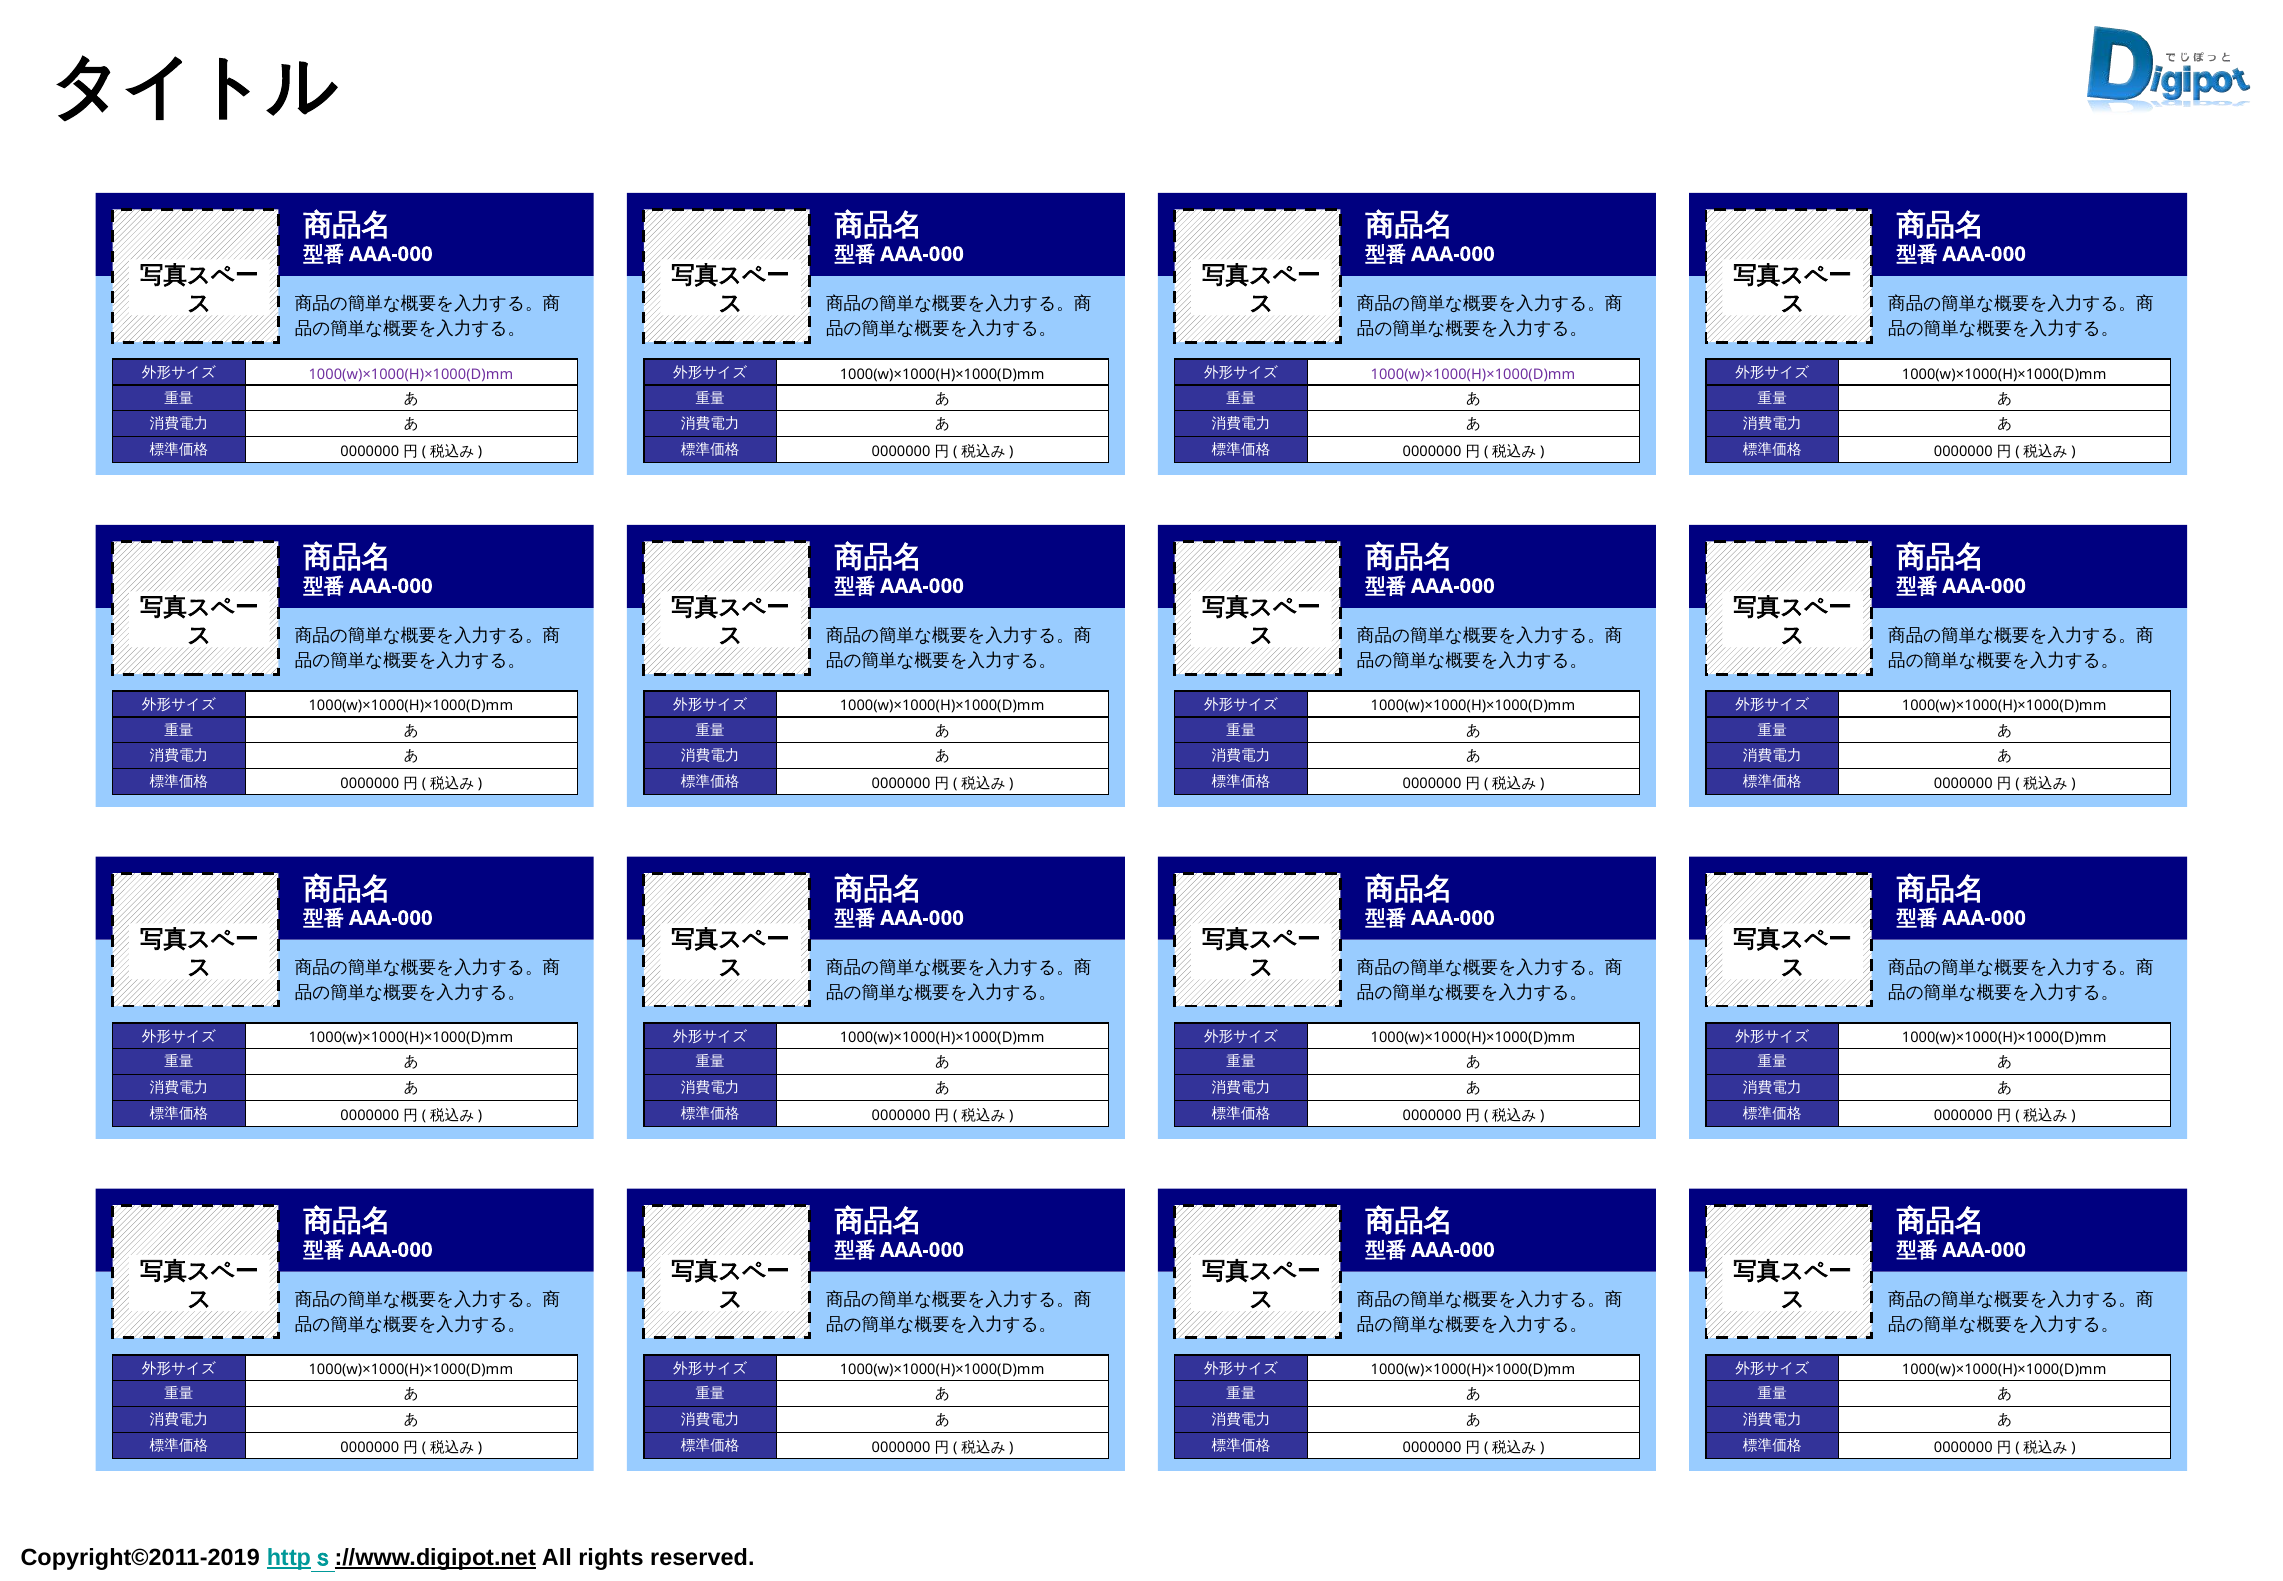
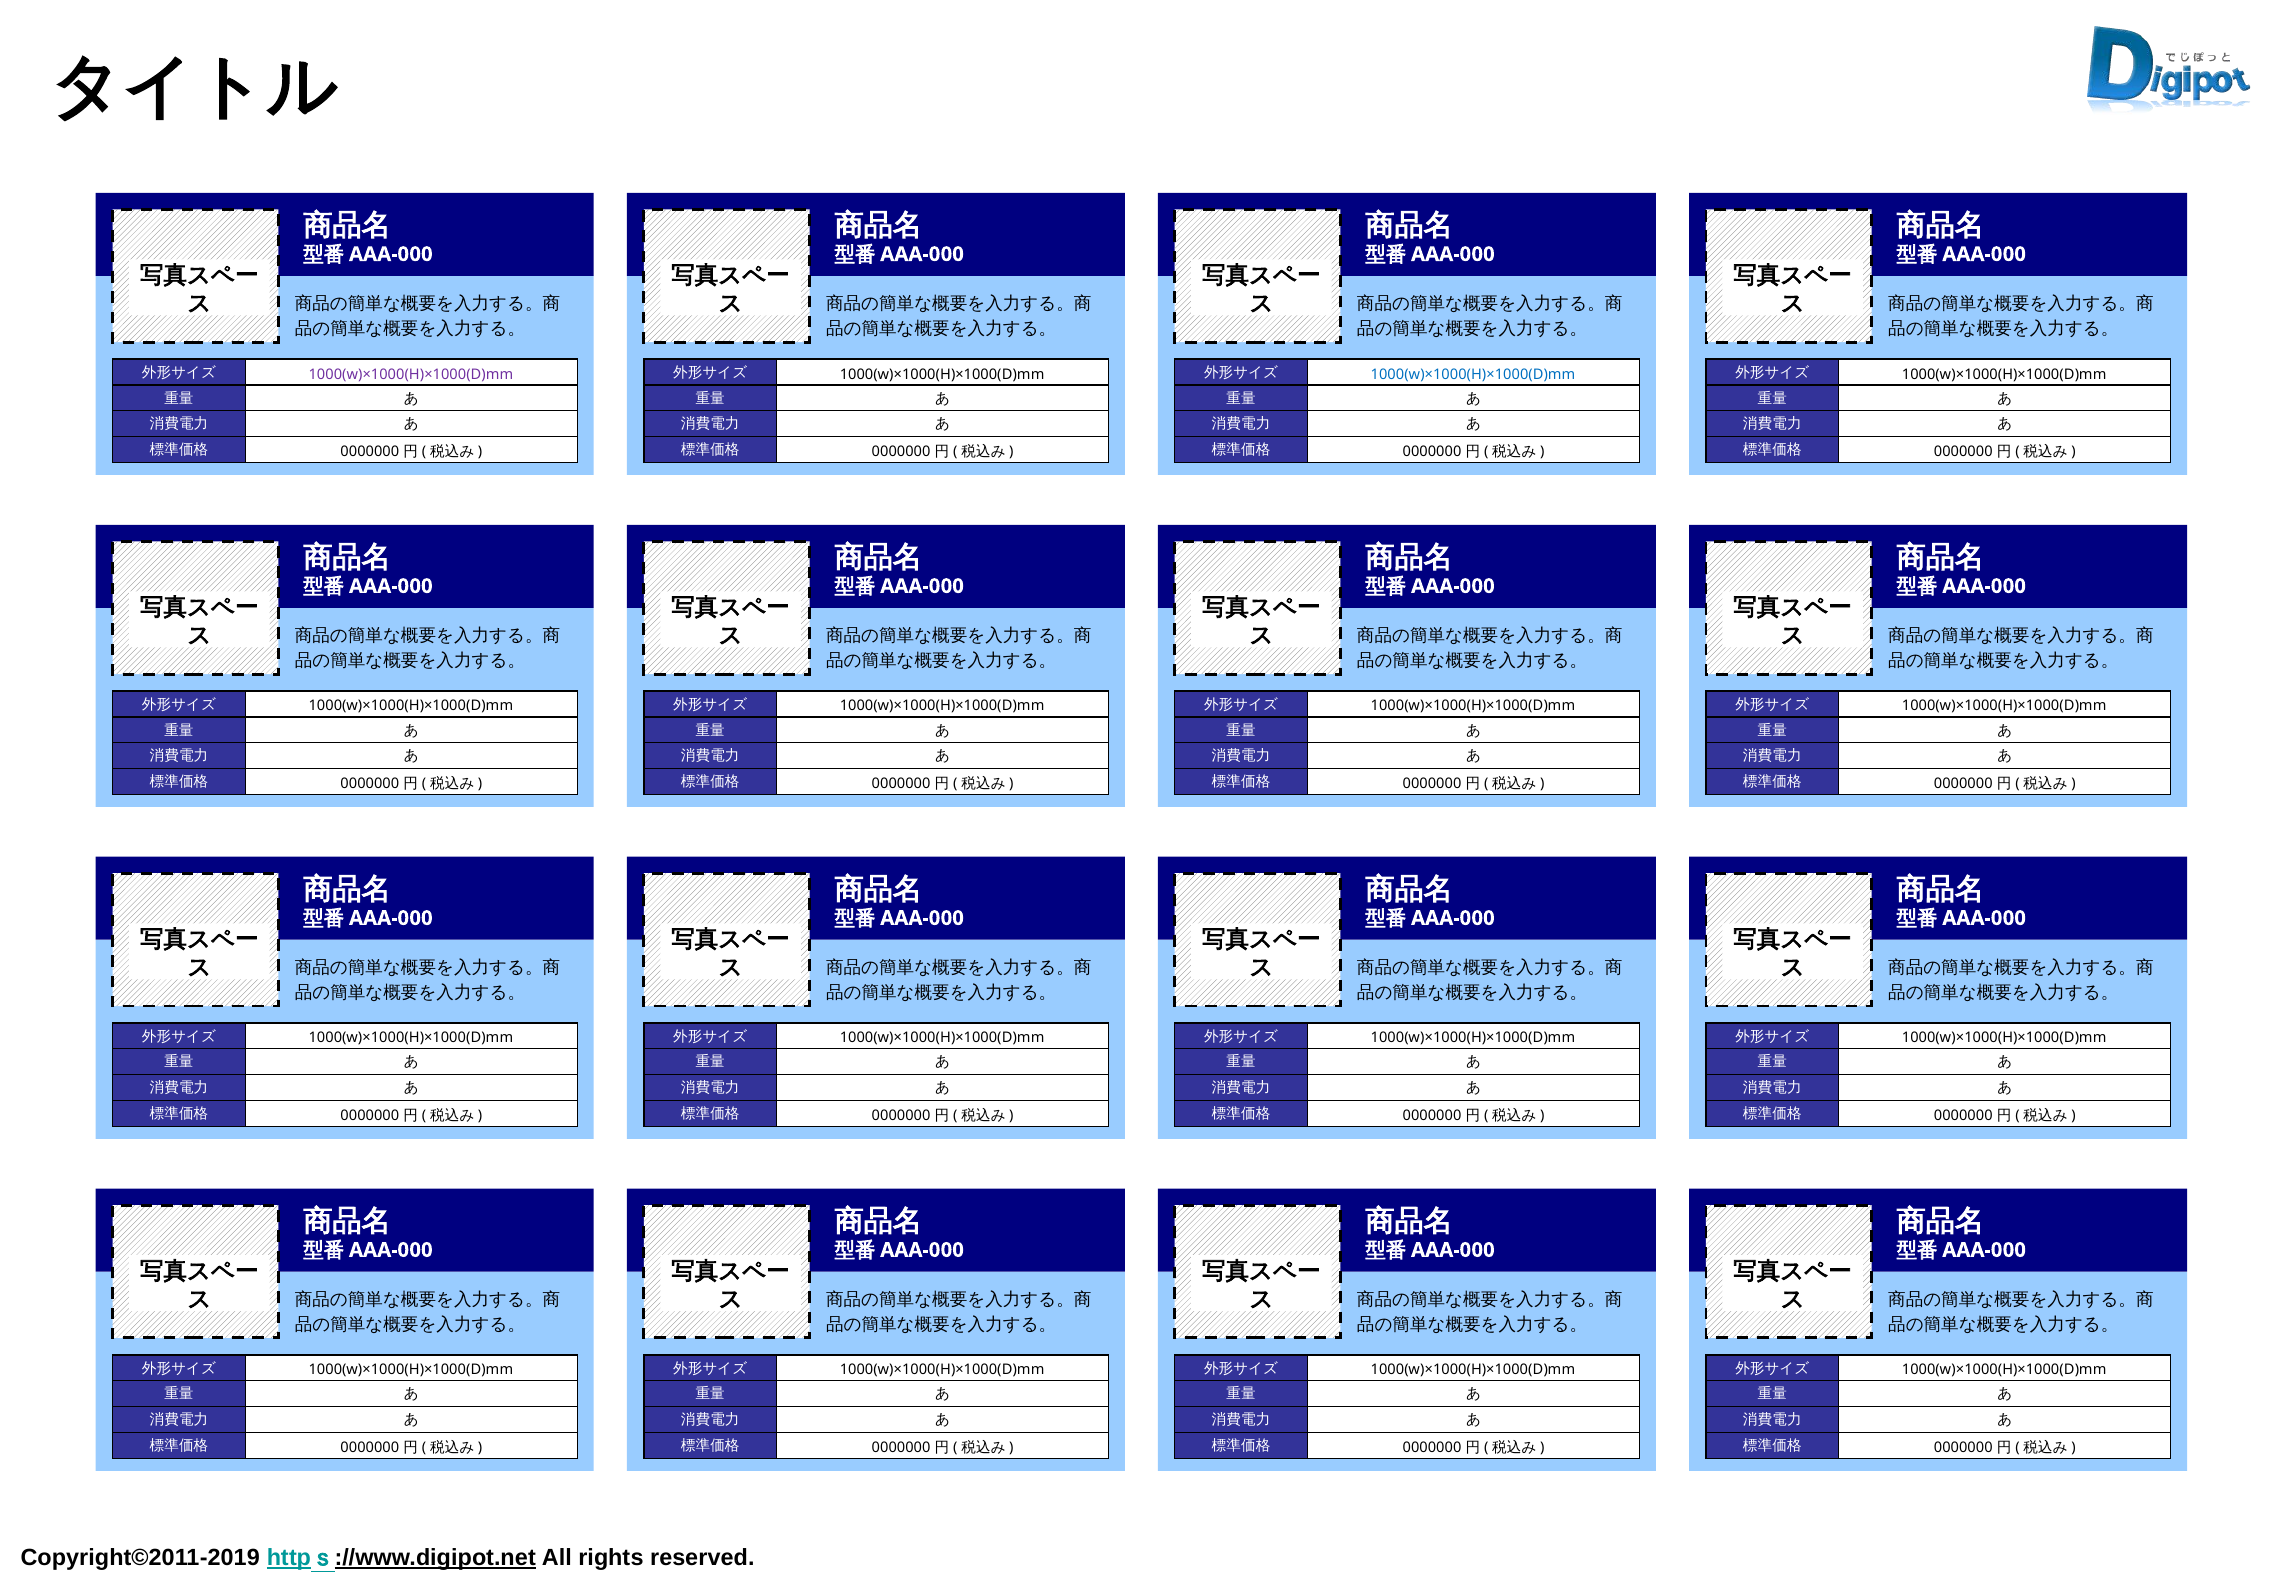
1000(w)×1000(H)×1000(D)mm colour: purple -> blue (1473, 374)
